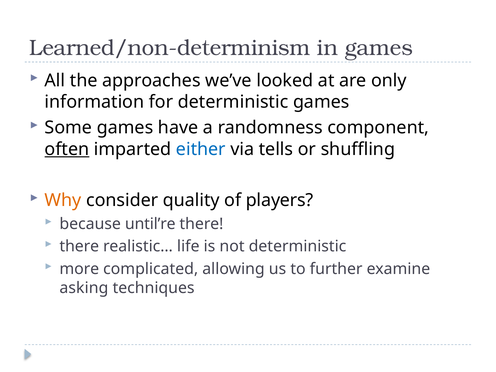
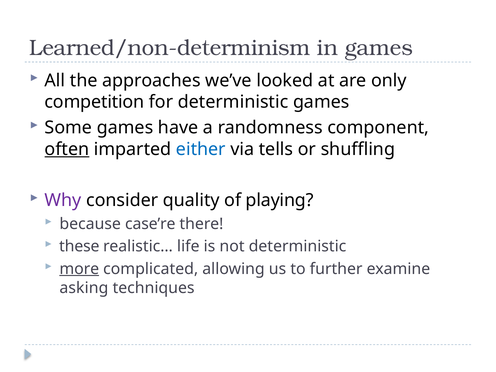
information: information -> competition (94, 102)
Why colour: orange -> purple (63, 200)
players: players -> playing (280, 200)
until’re: until’re -> case’re (150, 224)
there: there -> these (79, 246)
more underline: none -> present (79, 269)
